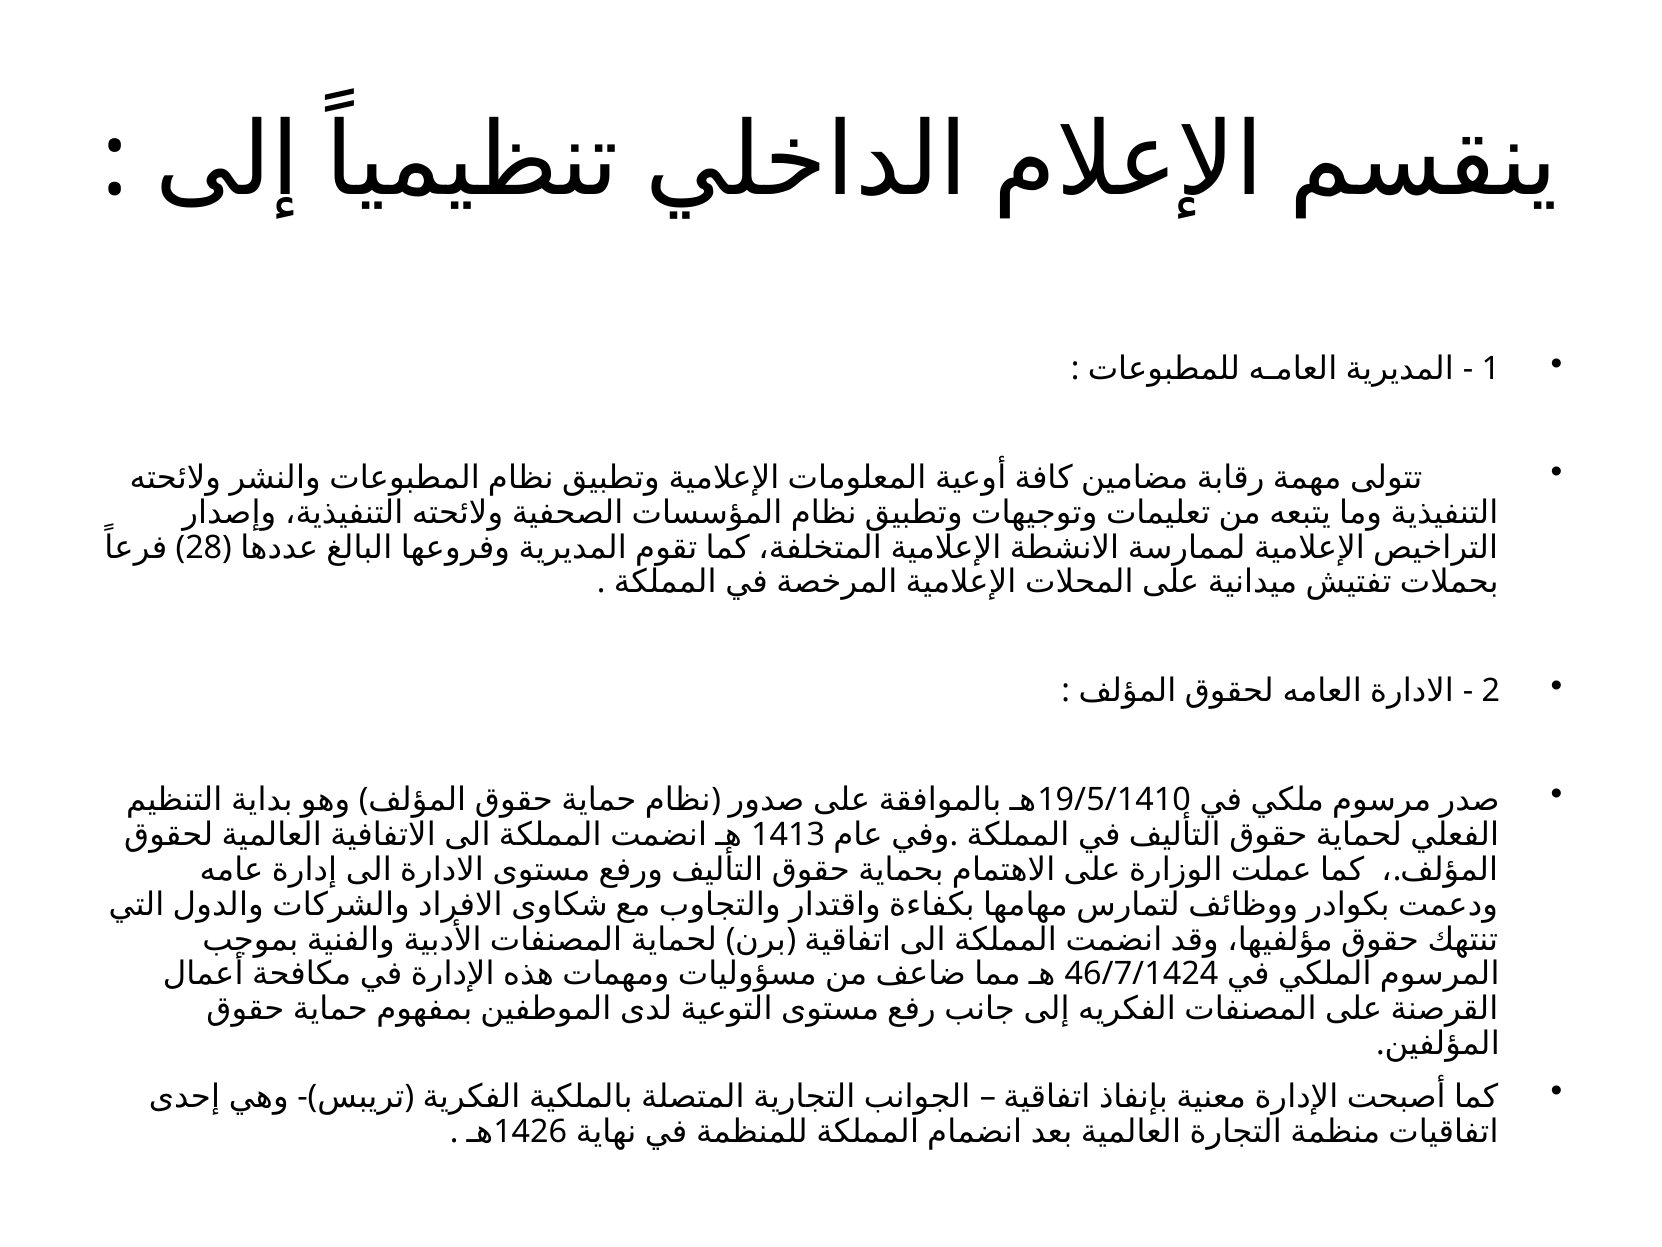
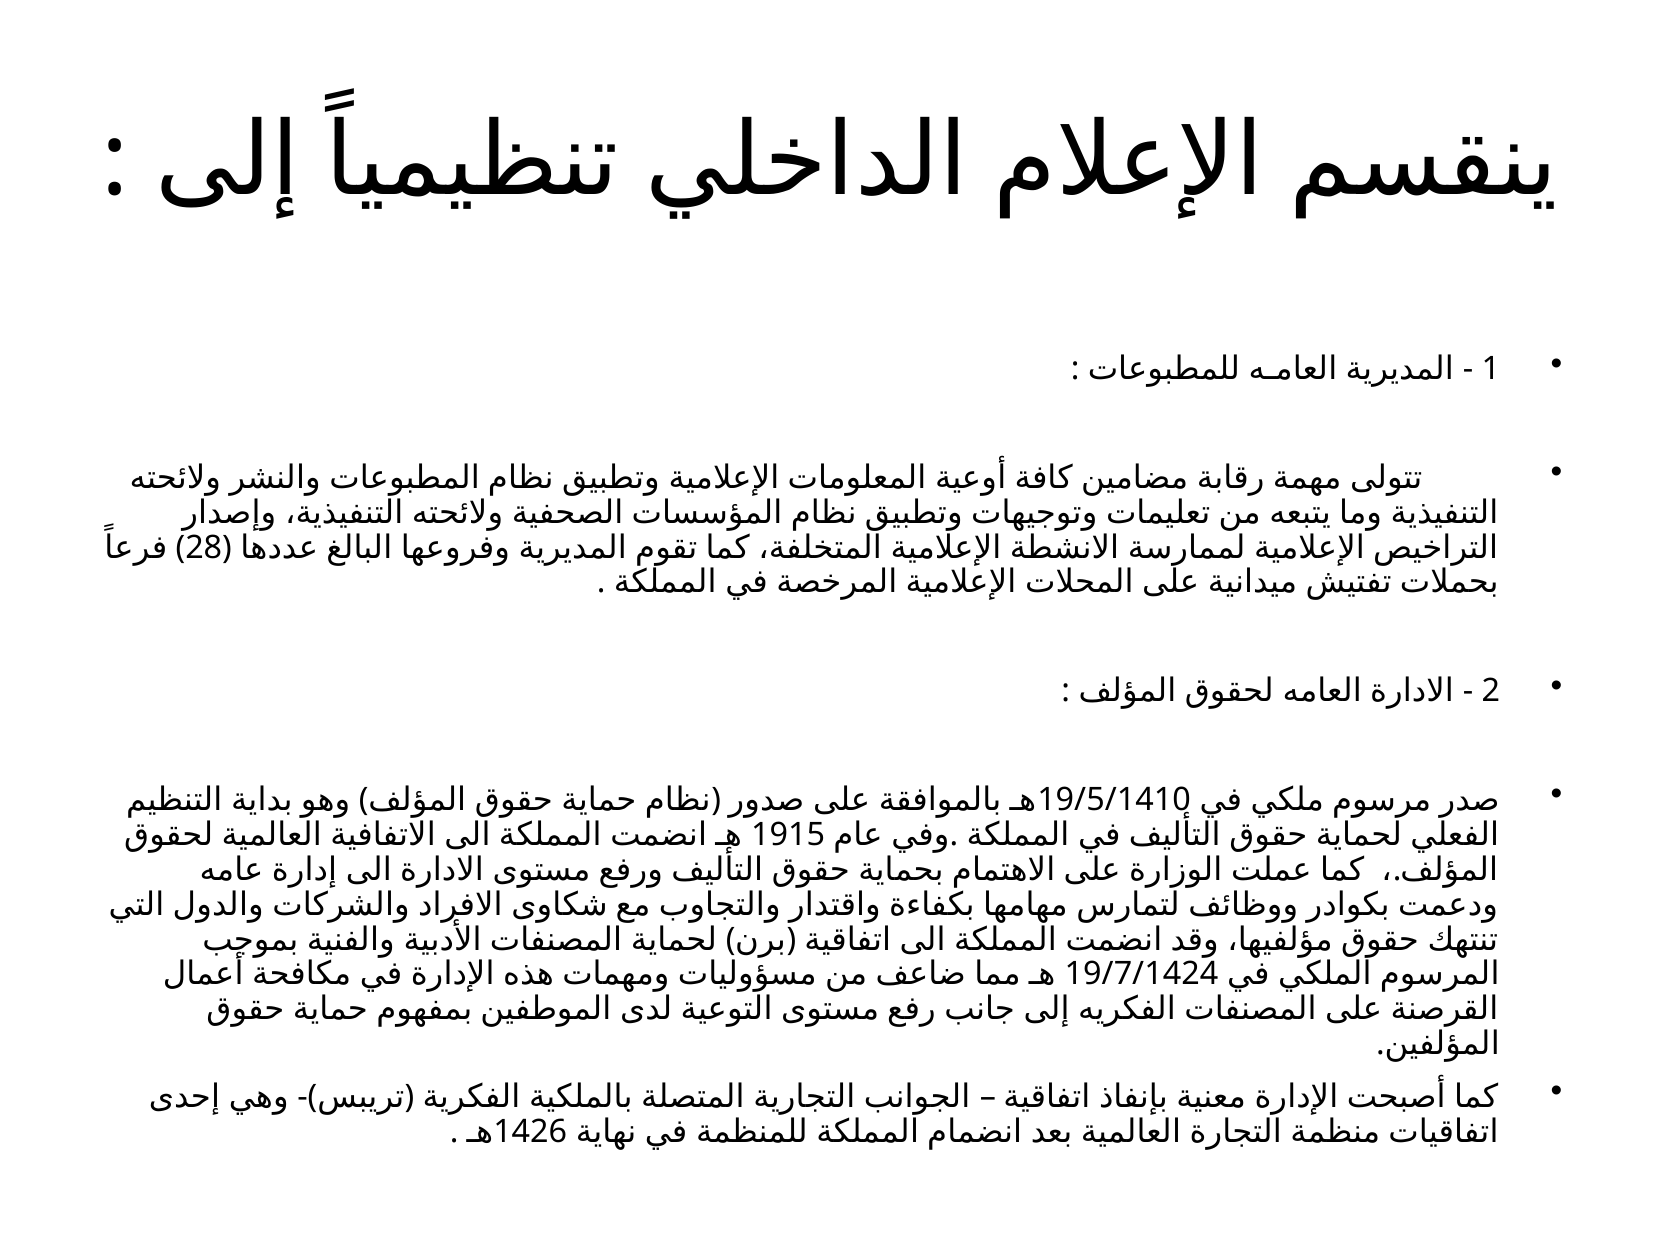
1413: 1413 -> 1915 (788, 834)
46/7/1424: 46/7/1424 -> 19/7/1424 (1141, 974)
